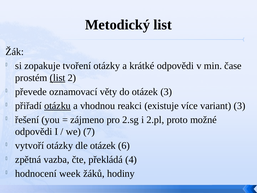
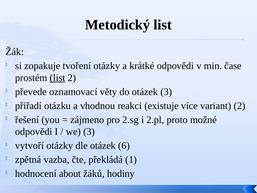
otázku underline: present -> none (58, 106)
variant 3: 3 -> 2 (240, 106)
we 7: 7 -> 3 (89, 132)
4: 4 -> 1 (131, 159)
week: week -> about (70, 173)
